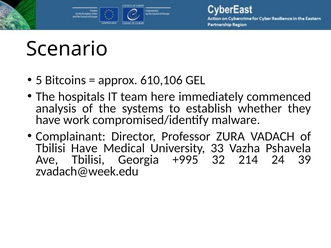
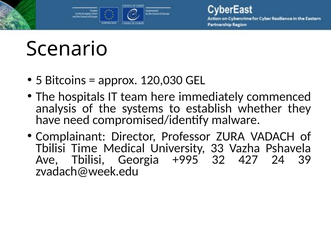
610,106: 610,106 -> 120,030 (161, 80)
work: work -> need (76, 120)
Tbilisi Have: Have -> Time (84, 148)
214: 214 -> 427 (248, 160)
